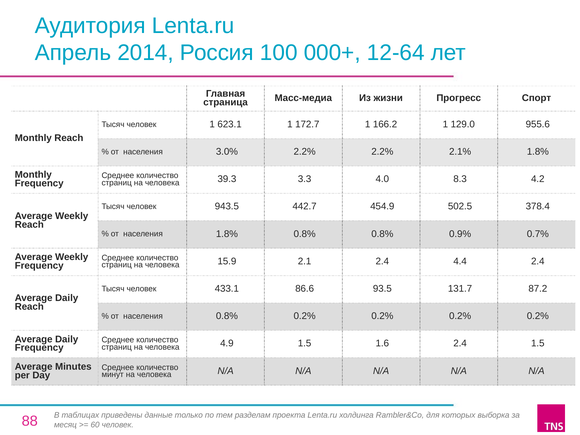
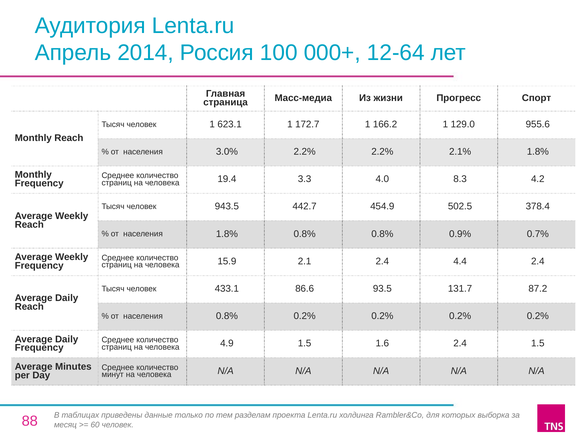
39.3: 39.3 -> 19.4 (227, 179)
